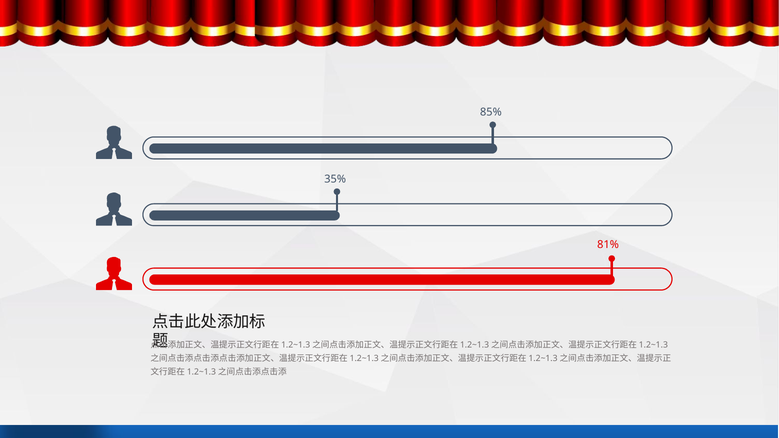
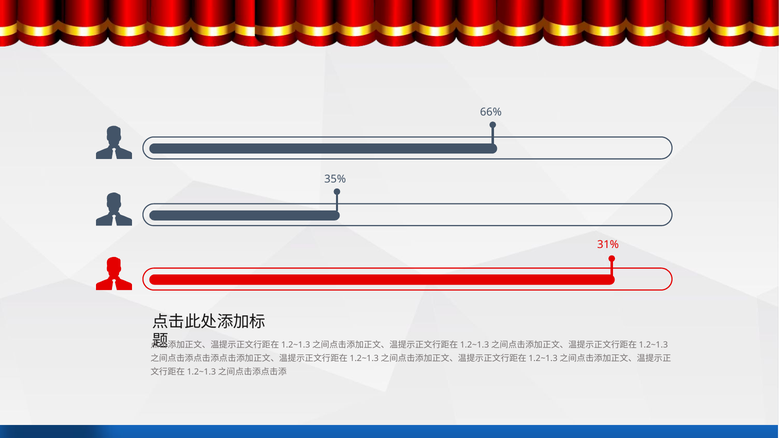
85%: 85% -> 66% (491, 112)
81%: 81% -> 31% (608, 245)
